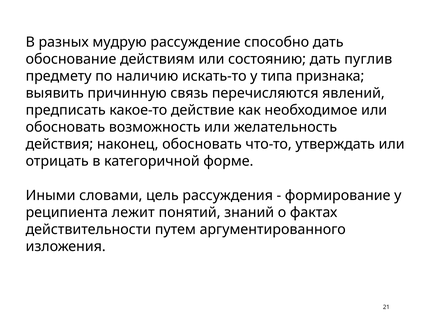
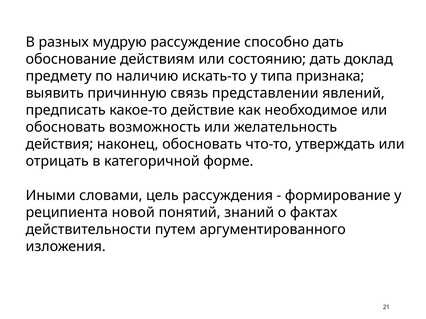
пуглив: пуглив -> доклад (368, 59)
перечисляются: перечисляются -> представлении (265, 93)
лежит: лежит -> новой (133, 213)
